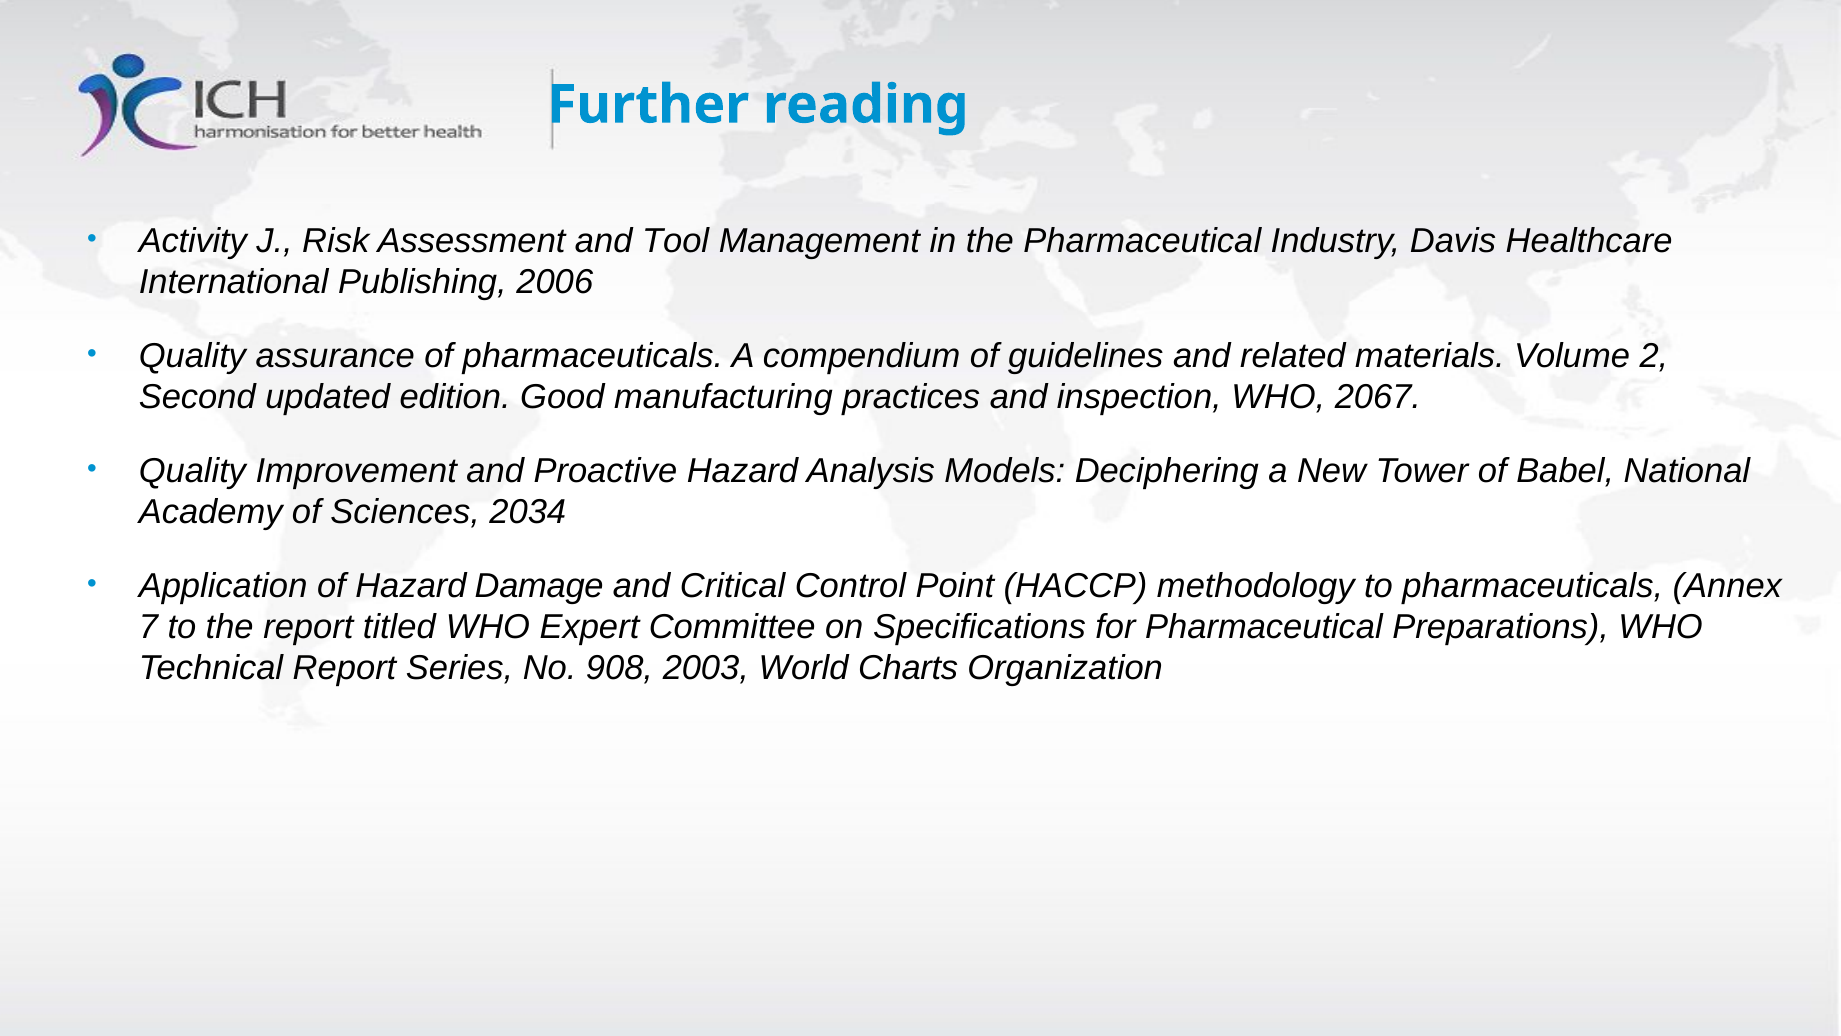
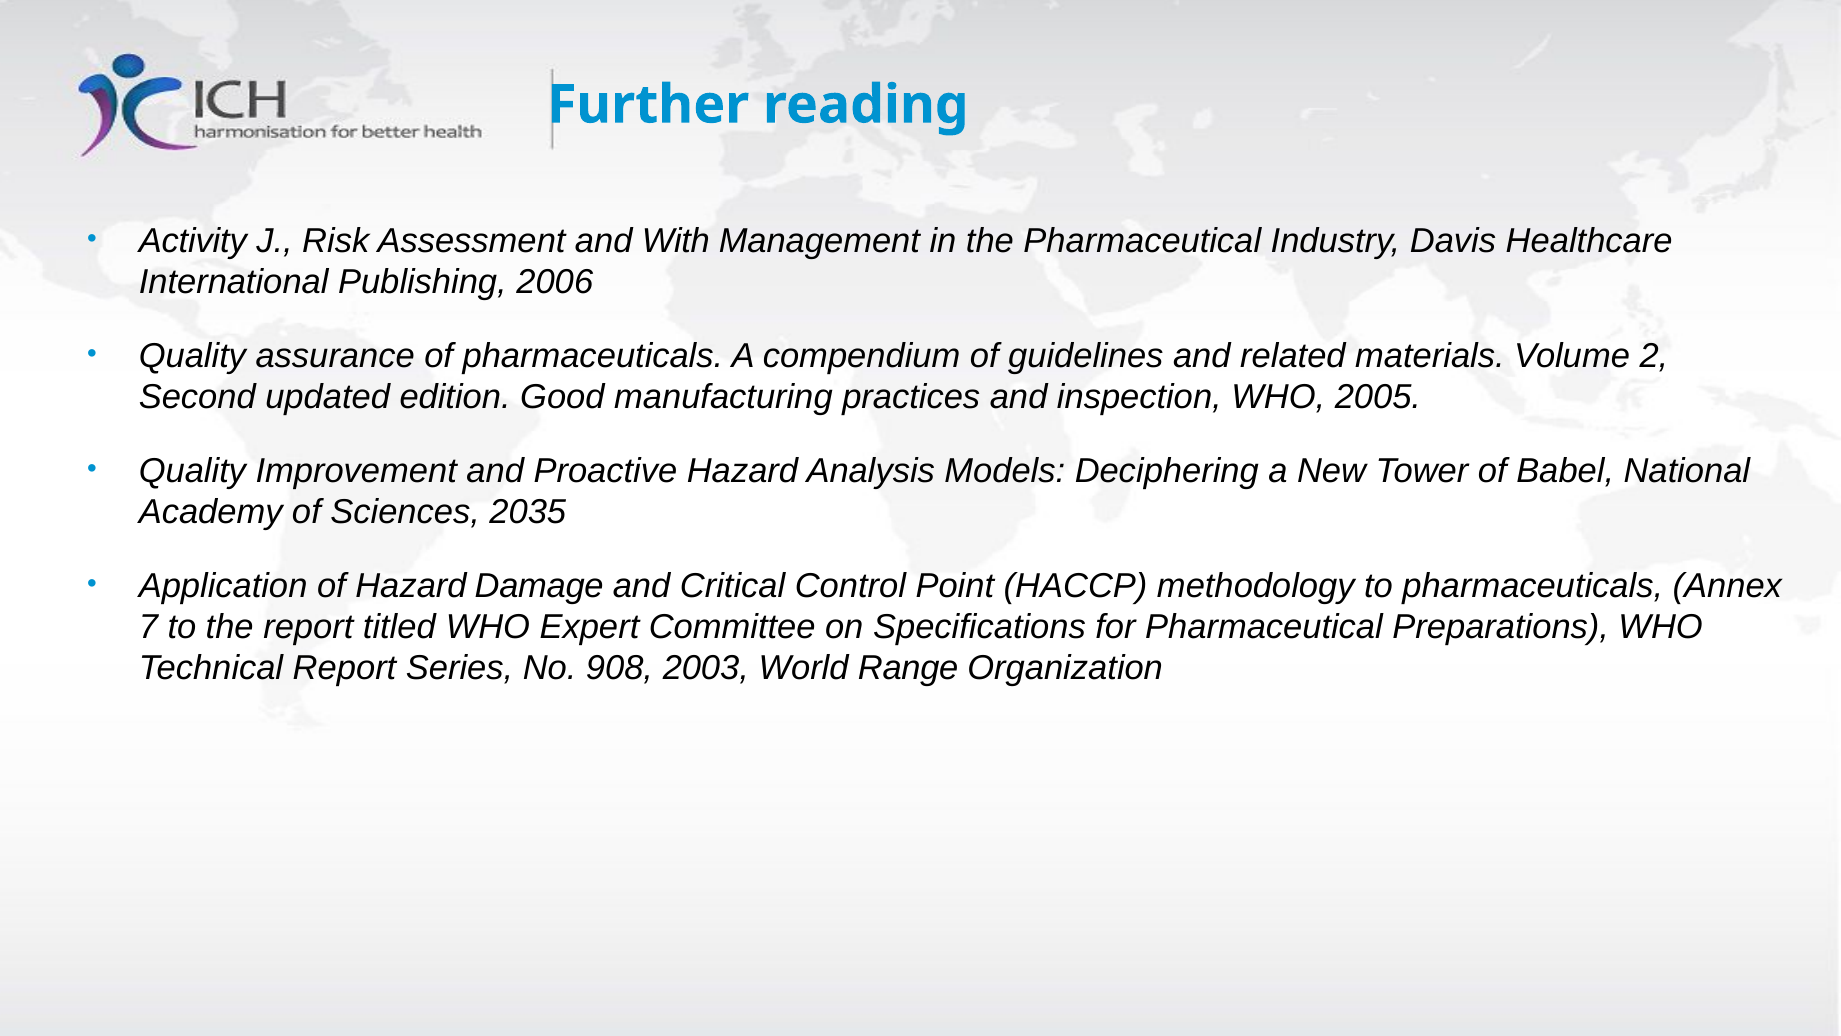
Tool: Tool -> With (676, 241)
2067: 2067 -> 2005 (1378, 397)
2034: 2034 -> 2035 (528, 512)
Charts: Charts -> Range (908, 668)
